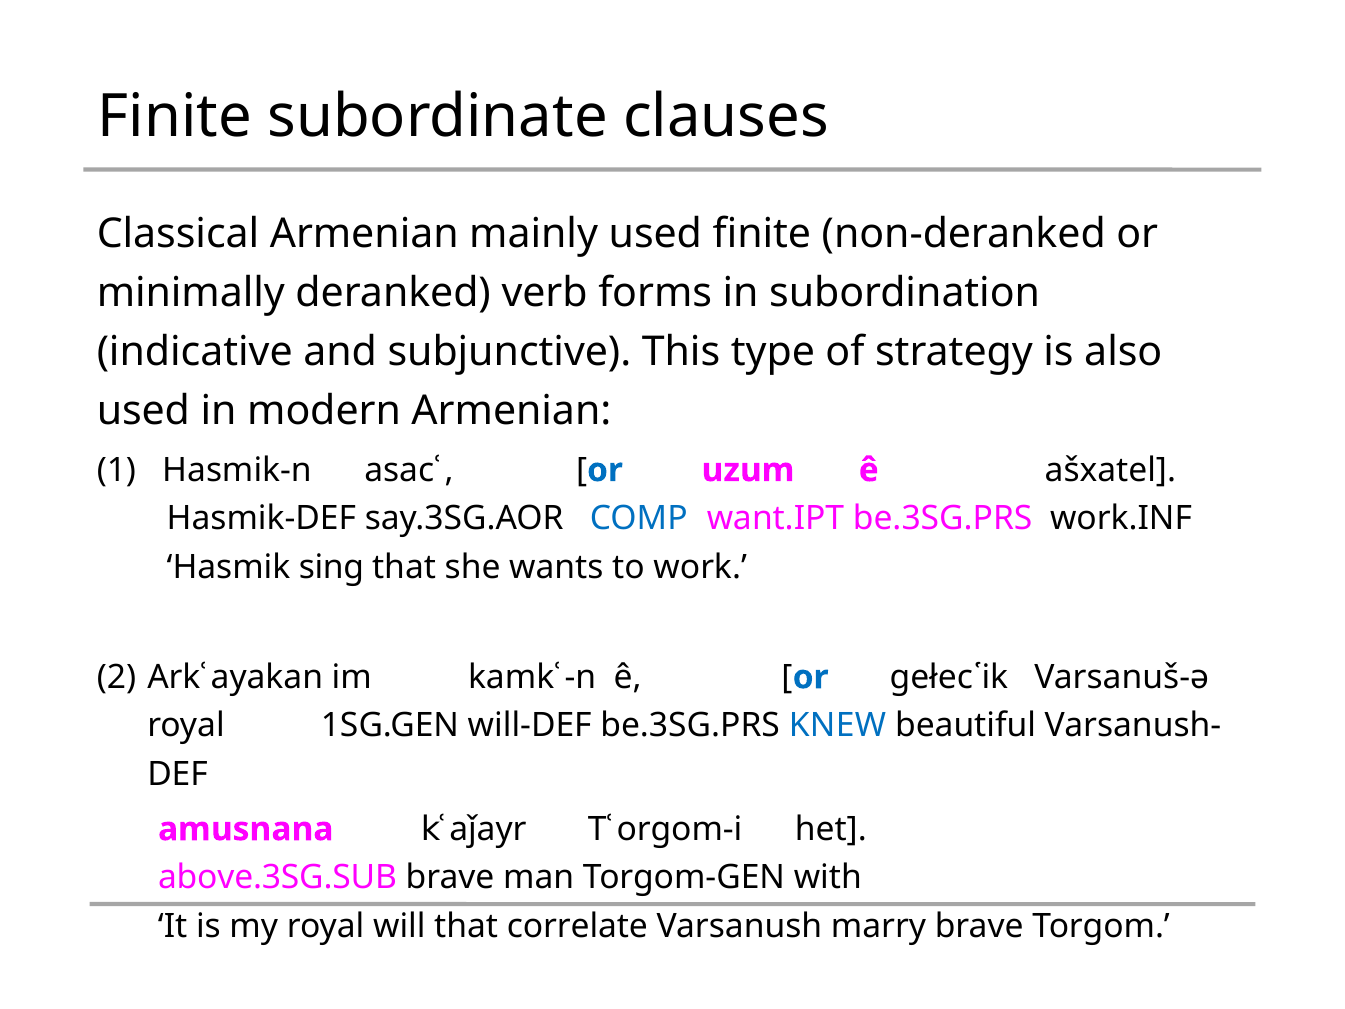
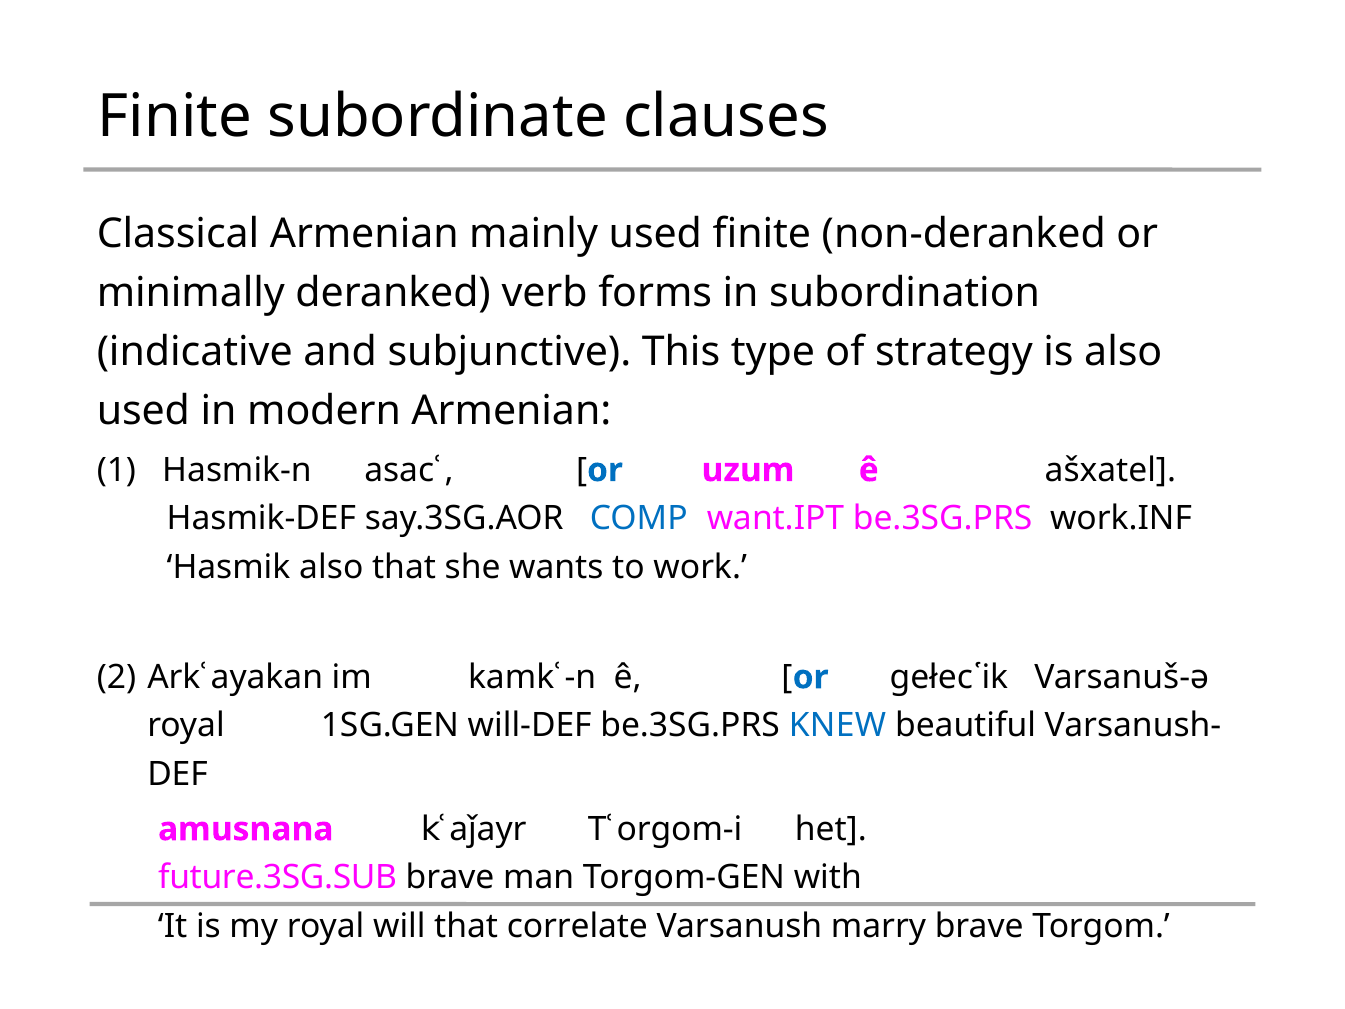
Hasmik sing: sing -> also (331, 567)
above.3SG.SUB: above.3SG.SUB -> future.3SG.SUB (278, 877)
